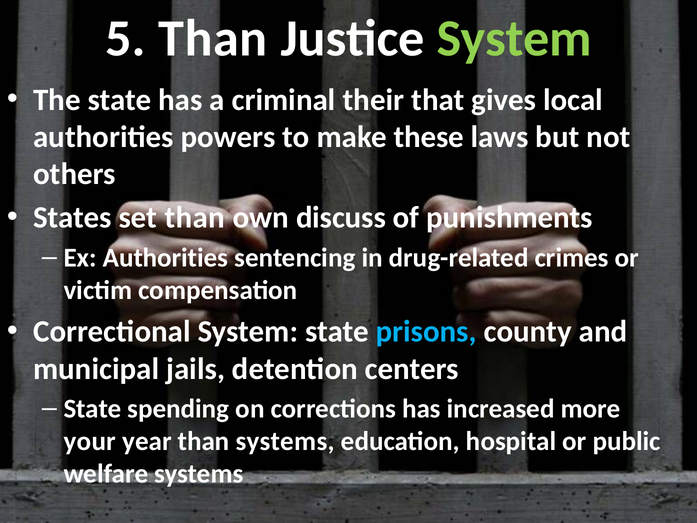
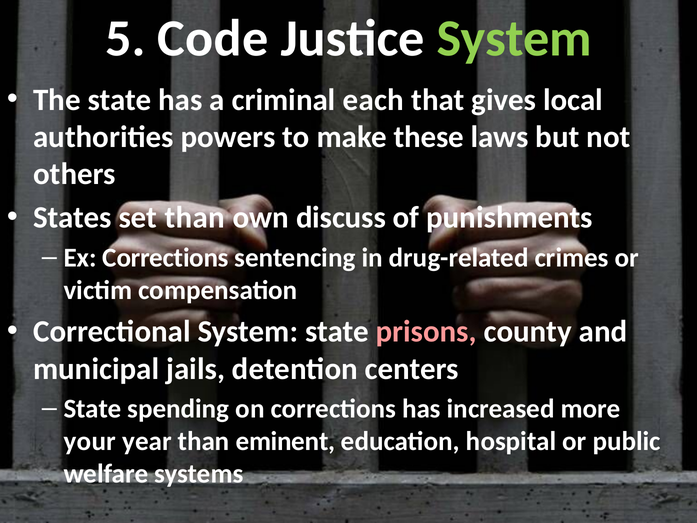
5 Than: Than -> Code (213, 38)
their: their -> each (373, 100)
Ex Authorities: Authorities -> Corrections (166, 258)
prisons colour: light blue -> pink (426, 331)
than systems: systems -> eminent (285, 441)
